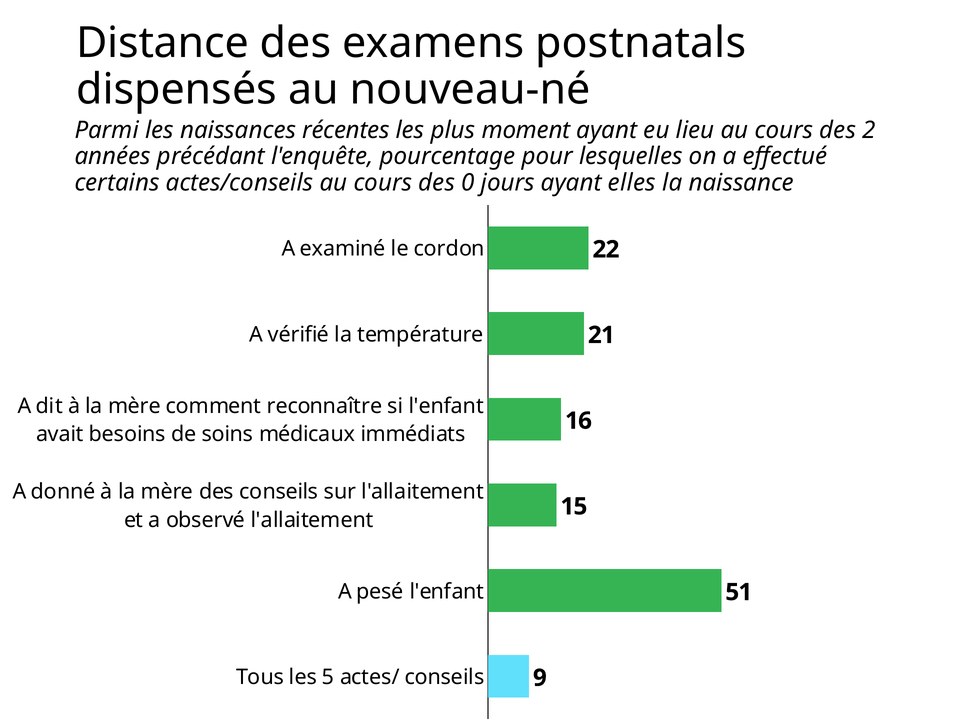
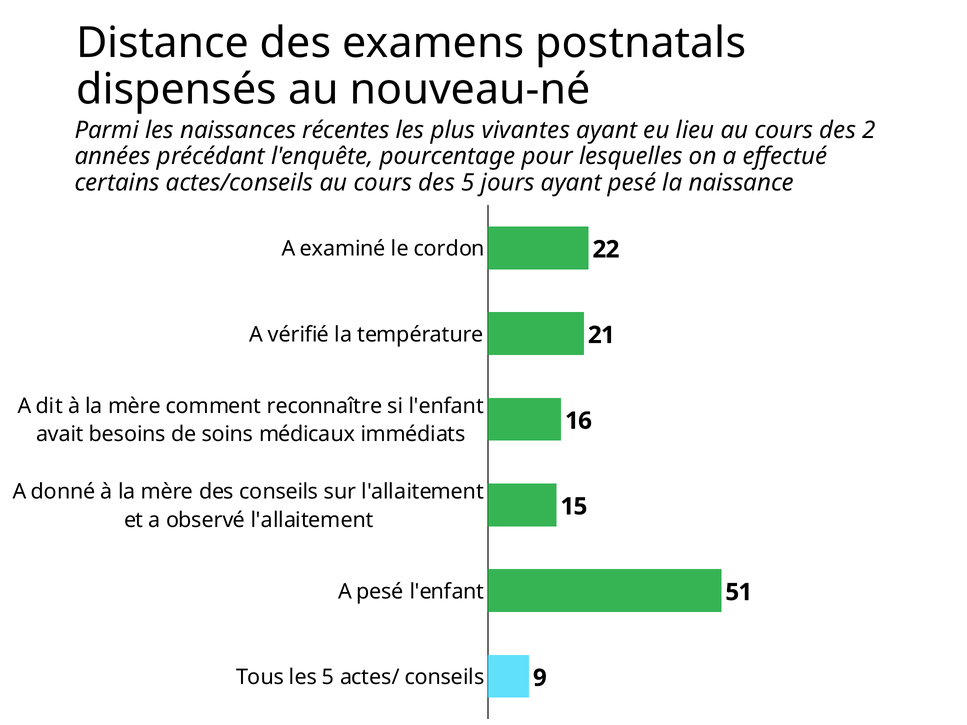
moment: moment -> vivantes (526, 130)
des 0: 0 -> 5 (468, 183)
ayant elles: elles -> pesé (632, 183)
